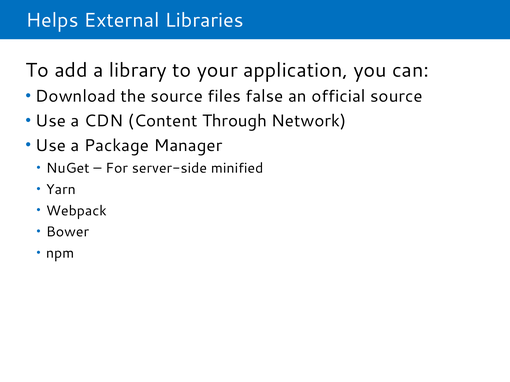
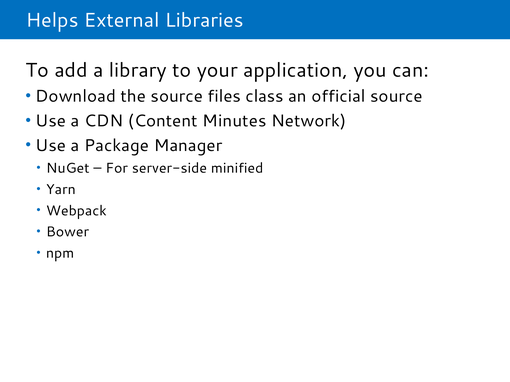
false: false -> class (265, 96)
Through: Through -> Minutes (234, 121)
